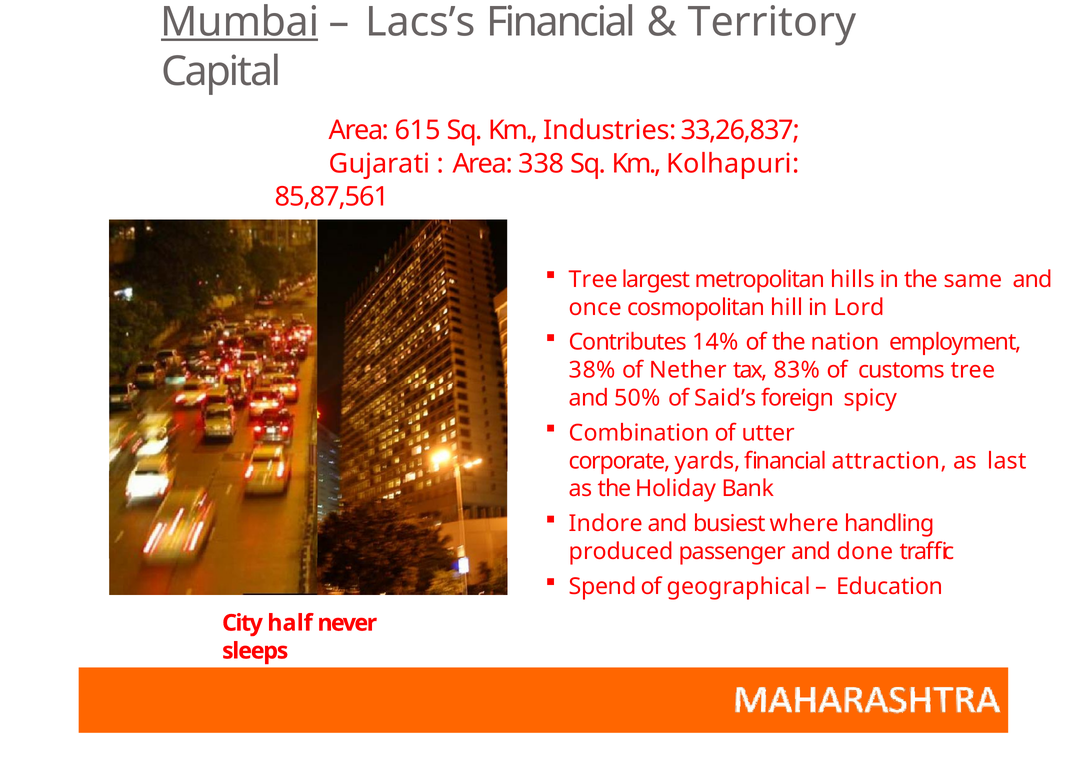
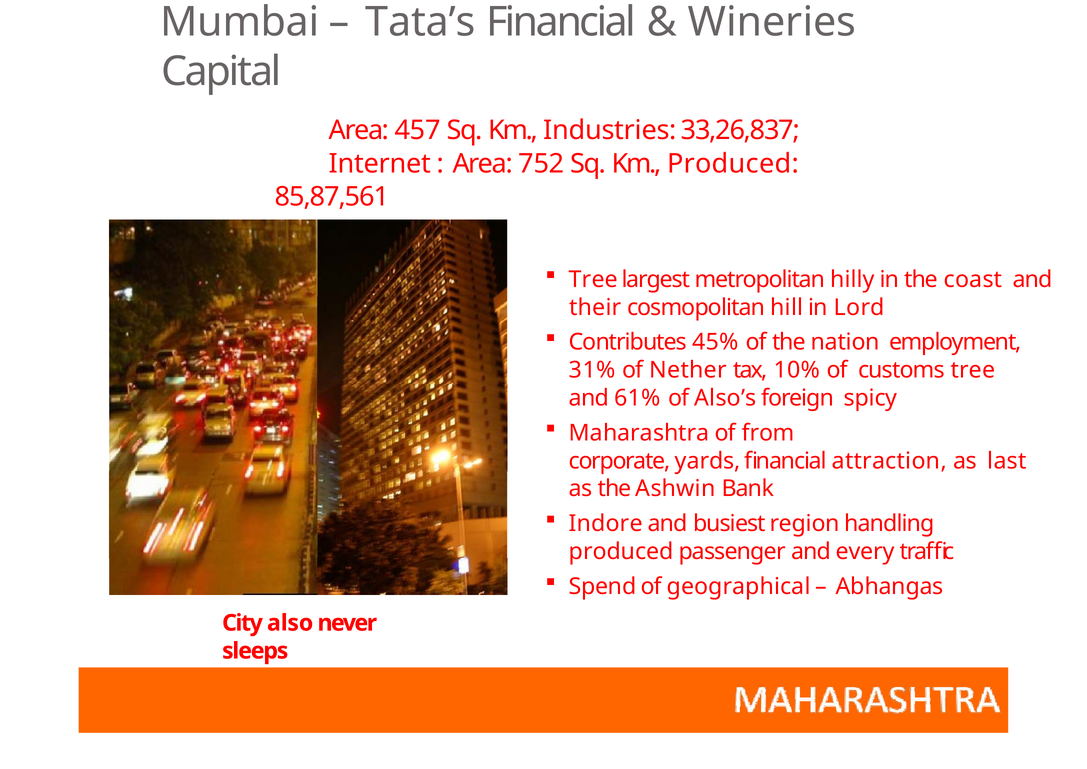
Mumbai underline: present -> none (240, 22)
Lacs’s: Lacs’s -> Tata’s (421, 22)
Territory: Territory -> Wineries (772, 22)
615: 615 -> 457 (418, 130)
Gujarati: Gujarati -> Internet (380, 164)
338: 338 -> 752 (541, 164)
Km Kolhapuri: Kolhapuri -> Produced (733, 164)
hills: hills -> hilly (853, 279)
same: same -> coast (973, 279)
once: once -> their (595, 307)
14%: 14% -> 45% (715, 342)
38%: 38% -> 31% (592, 370)
83%: 83% -> 10% (797, 370)
50%: 50% -> 61% (638, 398)
Said’s: Said’s -> Also’s (725, 398)
Combination: Combination -> Maharashtra (639, 433)
utter: utter -> from (768, 433)
Holiday: Holiday -> Ashwin (675, 489)
where: where -> region (805, 524)
done: done -> every (865, 551)
Education: Education -> Abhangas (890, 586)
half: half -> also (290, 623)
